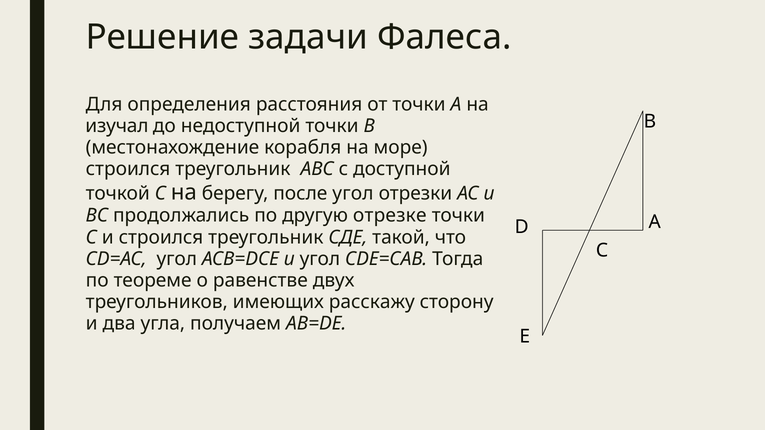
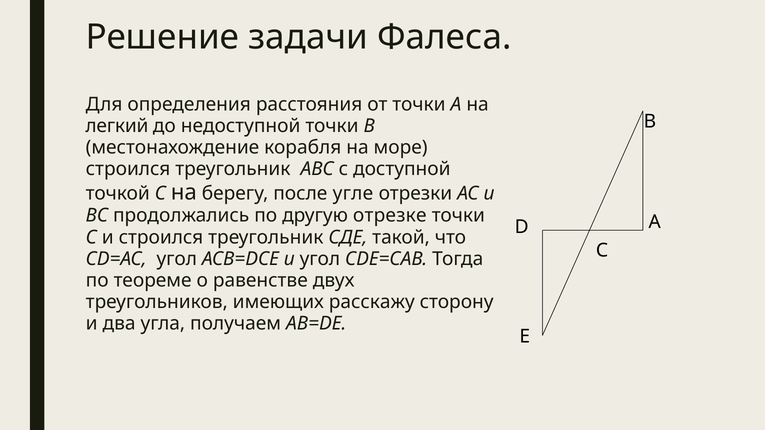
изучал: изучал -> легкий (117, 126)
после угол: угол -> угле (353, 194)
